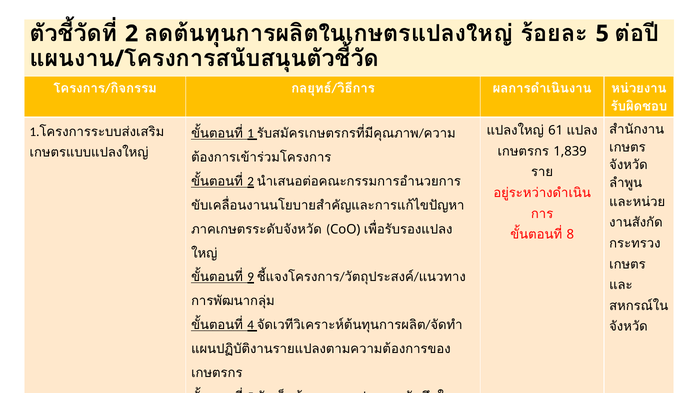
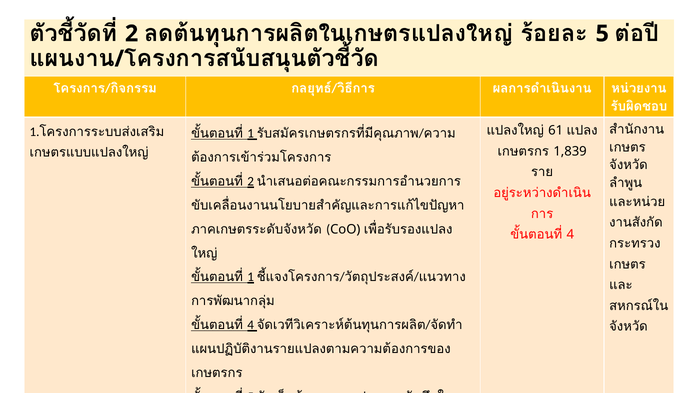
8: 8 -> 4 (570, 234)
9: 9 -> 1 (251, 277)
